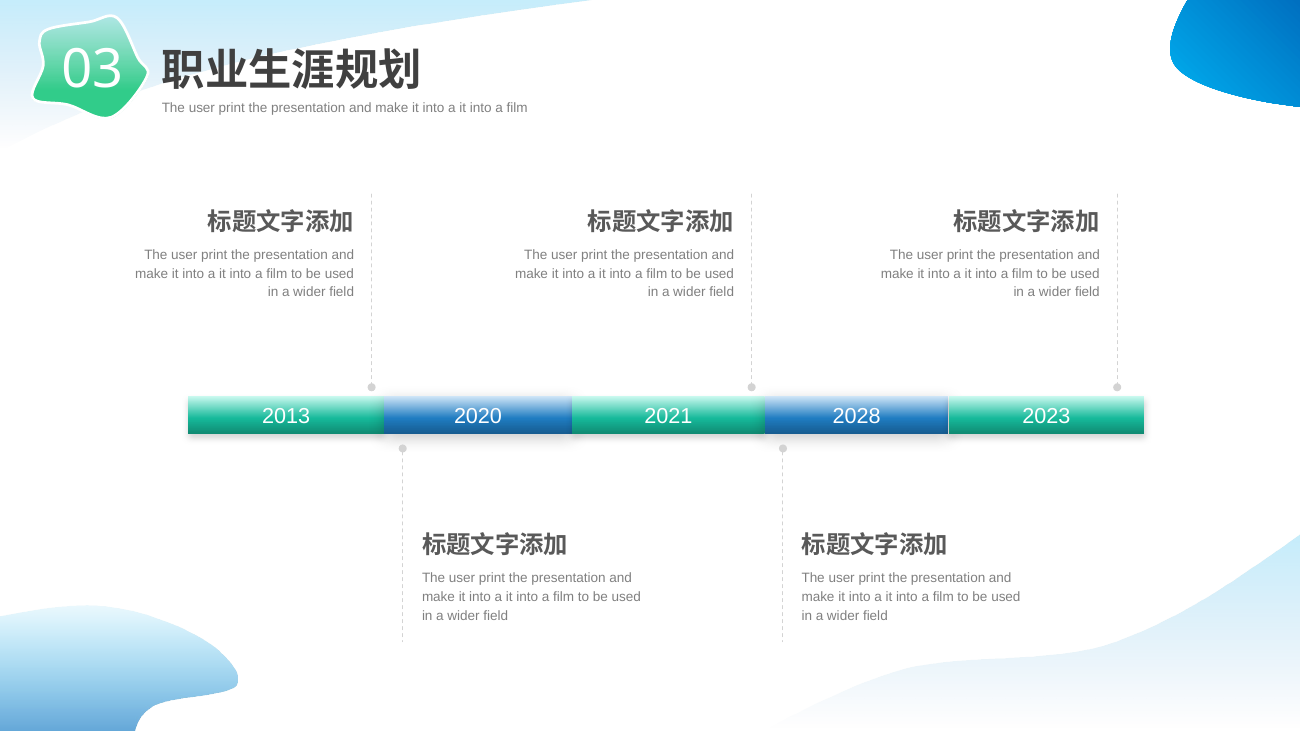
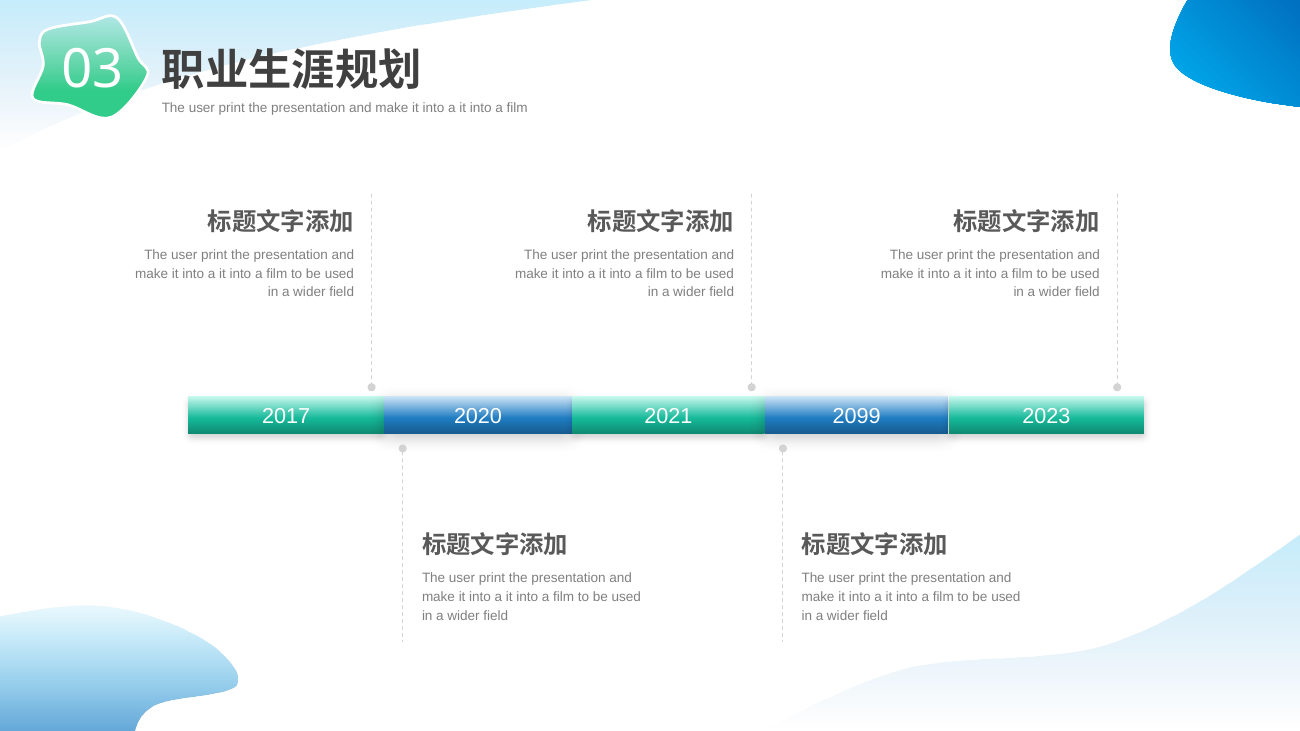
2013: 2013 -> 2017 (286, 417)
2028: 2028 -> 2099 (857, 417)
